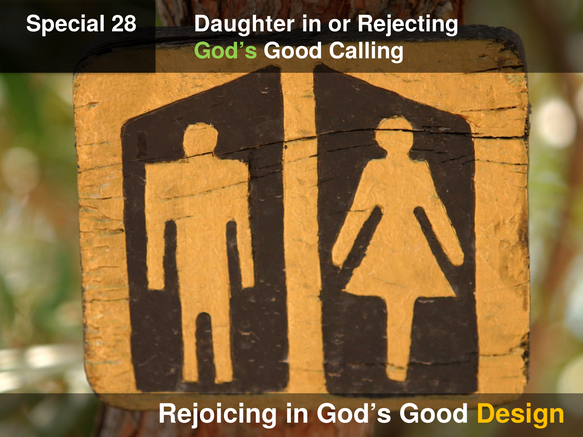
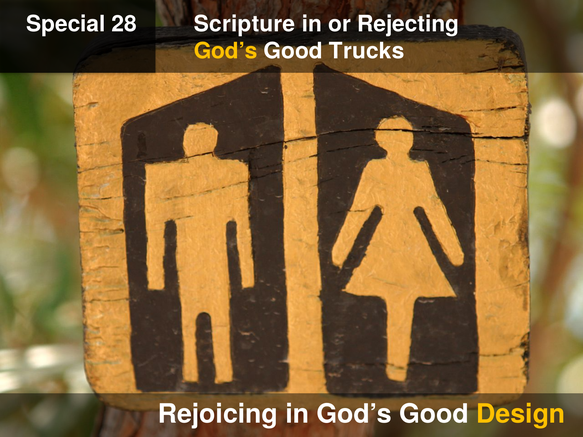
Daughter: Daughter -> Scripture (245, 24)
God’s colour: light green -> yellow (226, 51)
Calling: Calling -> Trucks (367, 51)
